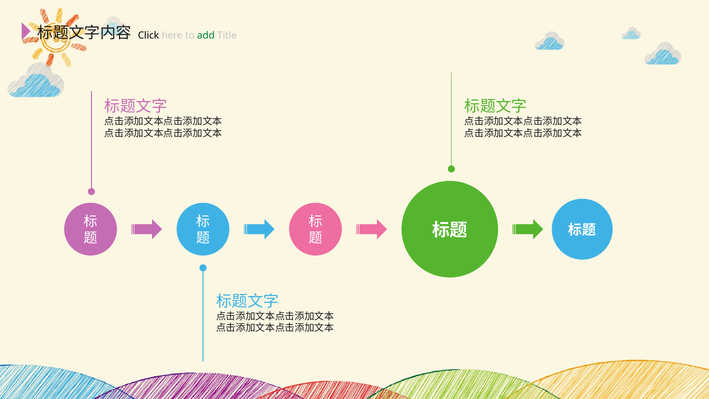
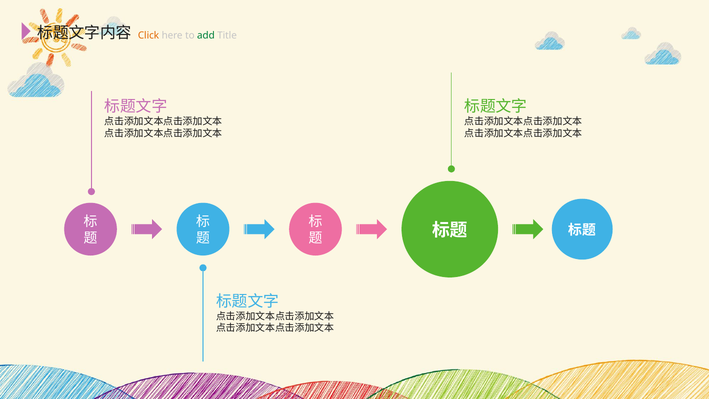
Click colour: black -> orange (149, 35)
